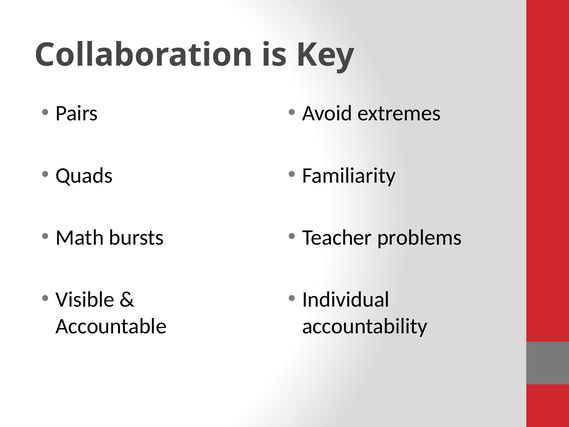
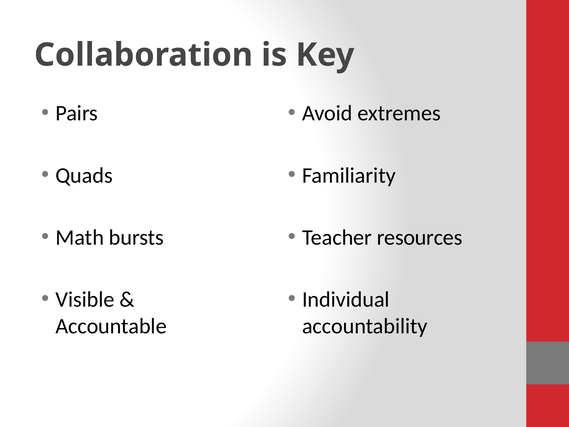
problems: problems -> resources (420, 237)
